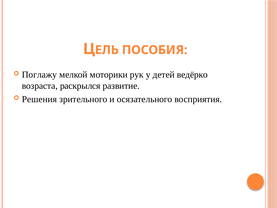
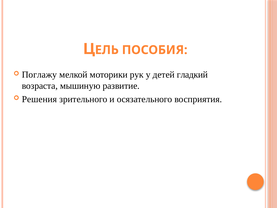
ведёрко: ведёрко -> гладкий (192, 75)
раскрылся: раскрылся -> мышиную (80, 86)
